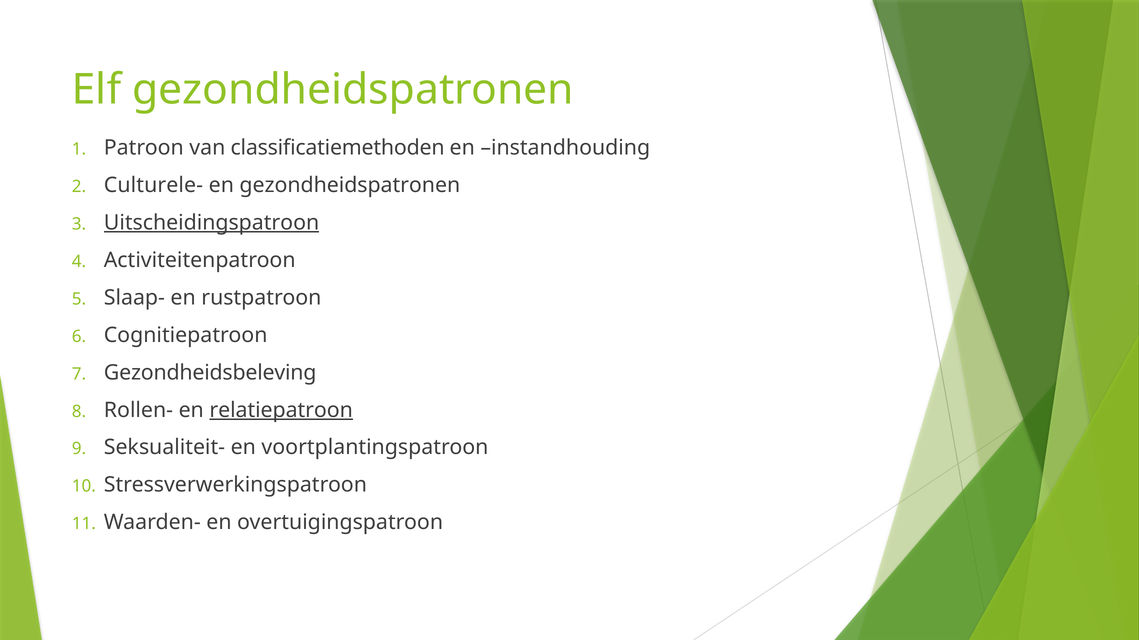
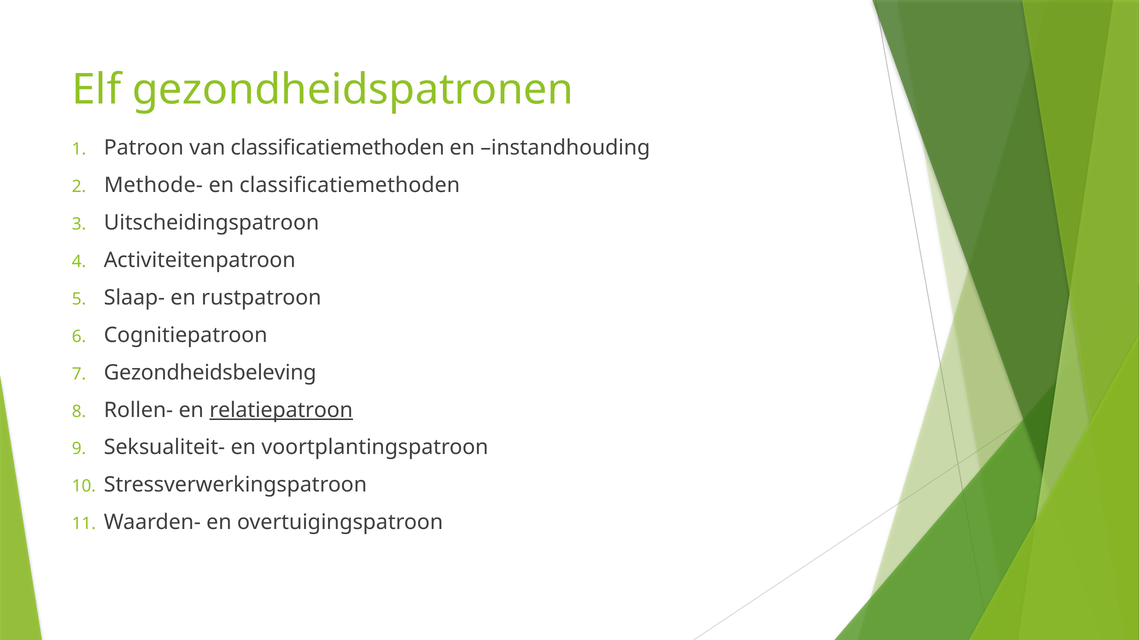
Culturele-: Culturele- -> Methode- (153, 185)
en gezondheidspatronen: gezondheidspatronen -> classificatiemethoden (350, 185)
Uitscheidingspatroon underline: present -> none (212, 223)
